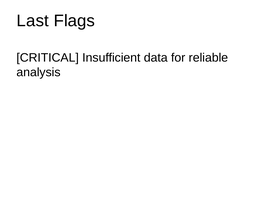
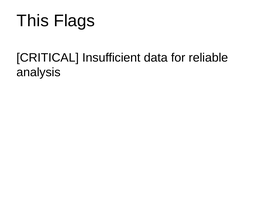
Last: Last -> This (33, 21)
